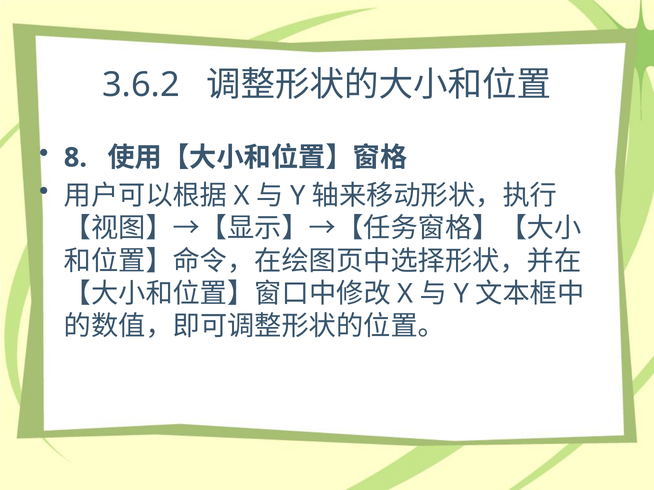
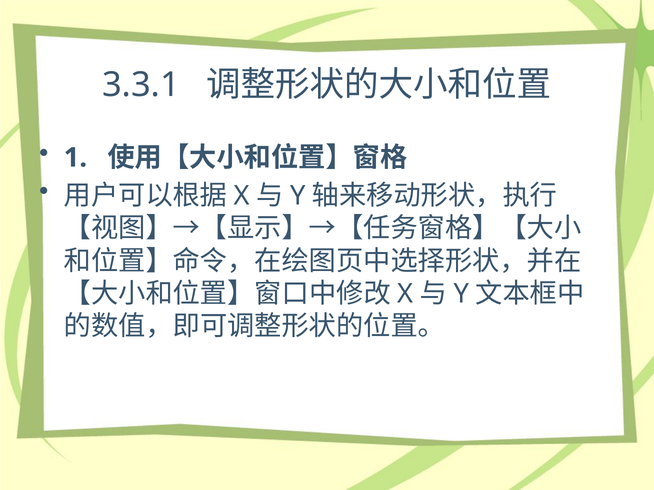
3.6.2: 3.6.2 -> 3.3.1 (141, 85)
8: 8 -> 1 (75, 158)
